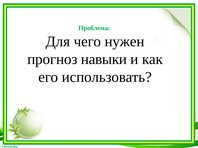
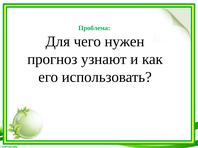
навыки: навыки -> узнают (104, 59)
